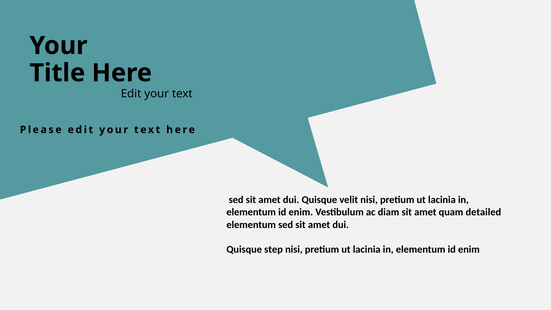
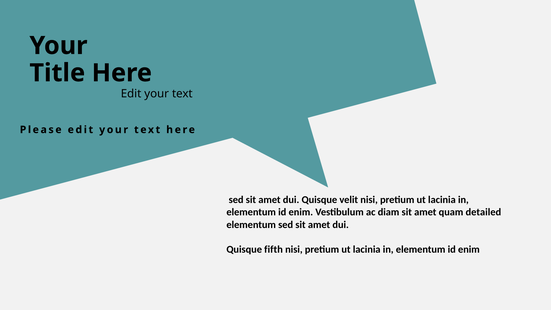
step: step -> fifth (274, 249)
